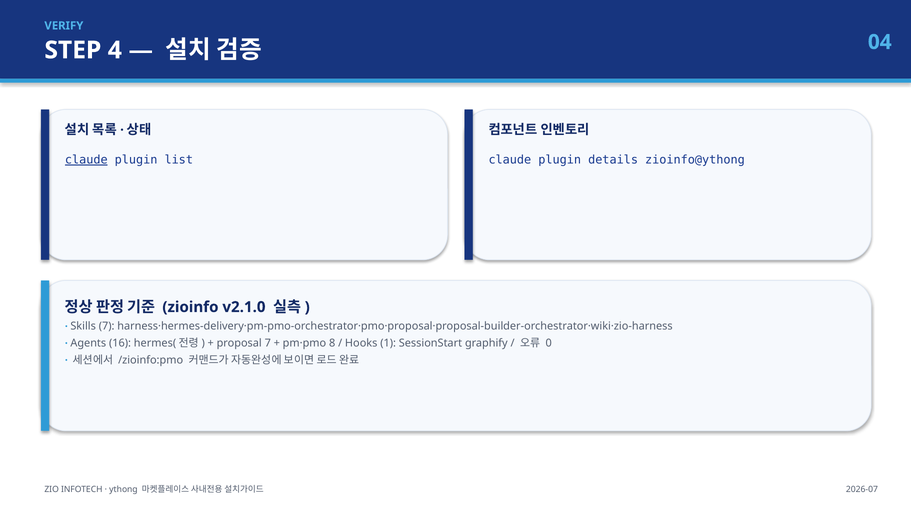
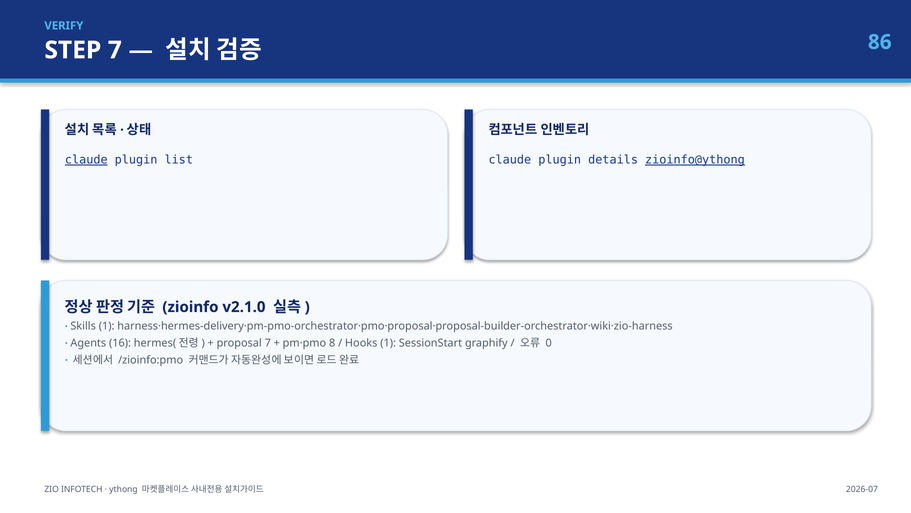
STEP 4: 4 -> 7 (115, 50)
04: 04 -> 86 (880, 42)
zioinfo@ythong underline: none -> present (695, 160)
Skills 7: 7 -> 1 (107, 326)
